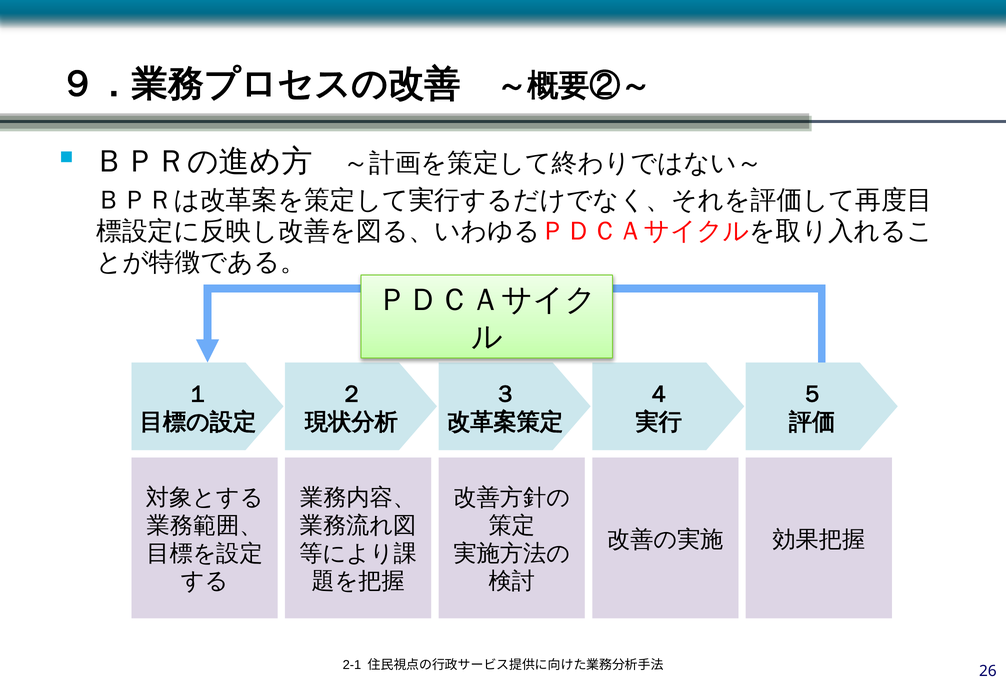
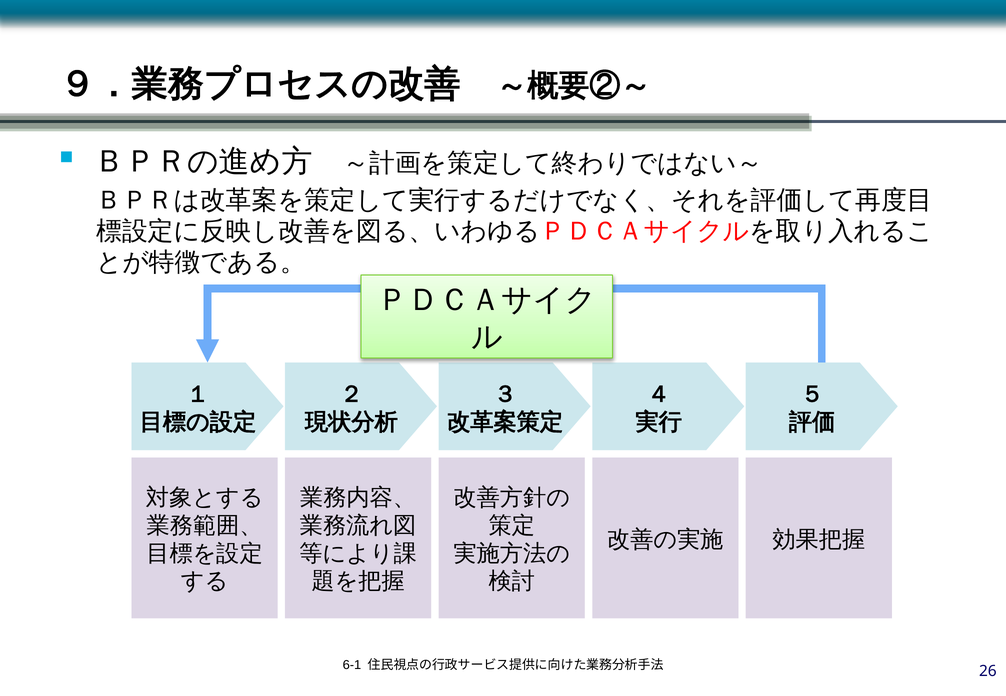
2-1: 2-1 -> 6-1 (352, 665)
